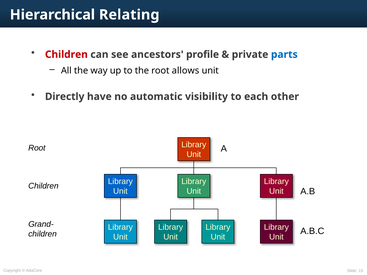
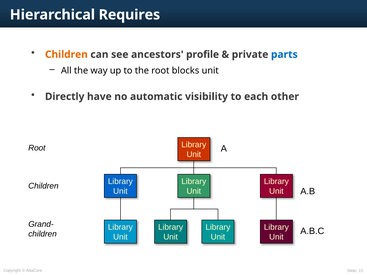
Relating: Relating -> Requires (129, 15)
Children colour: red -> orange (66, 55)
allows: allows -> blocks (186, 71)
